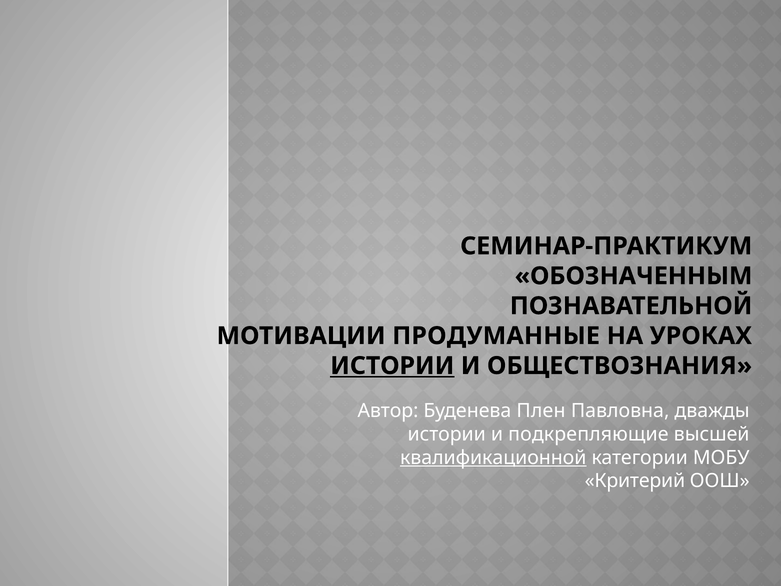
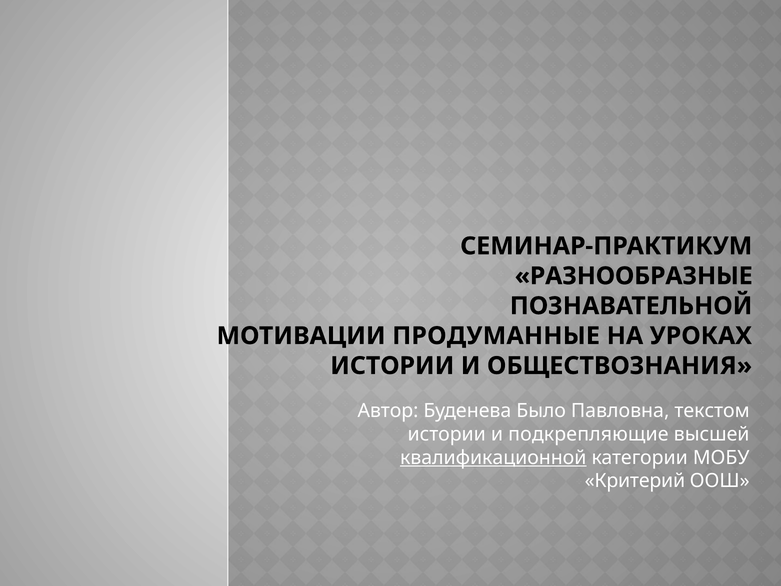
ОБОЗНАЧЕННЫМ: ОБОЗНАЧЕННЫМ -> РАЗНООБРАЗНЫЕ (634, 276)
ИСТОРИИ underline: present -> none (392, 366)
Плен: Плен -> Было (541, 411)
дважды: дважды -> текстом (712, 411)
